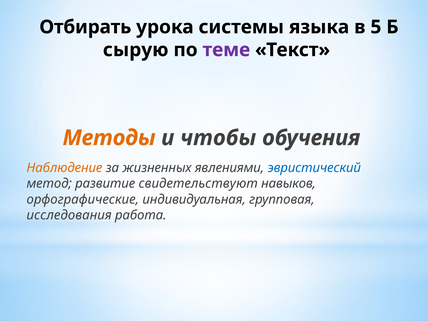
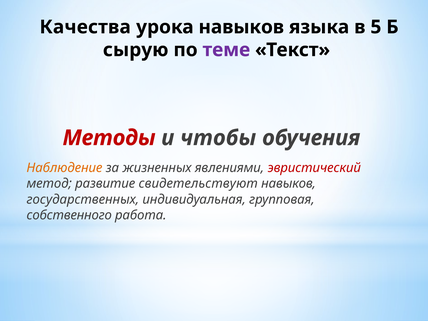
Отбирать: Отбирать -> Качества (85, 27)
урока системы: системы -> навыков (241, 27)
Методы colour: orange -> red (109, 138)
эвристический colour: blue -> red (314, 168)
орфографические: орфографические -> государственных (83, 199)
исследования: исследования -> собственного (69, 215)
